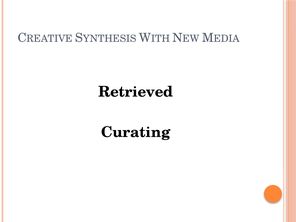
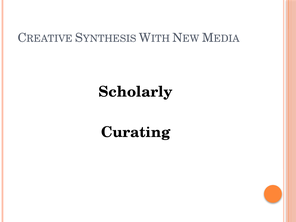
Retrieved: Retrieved -> Scholarly (136, 92)
